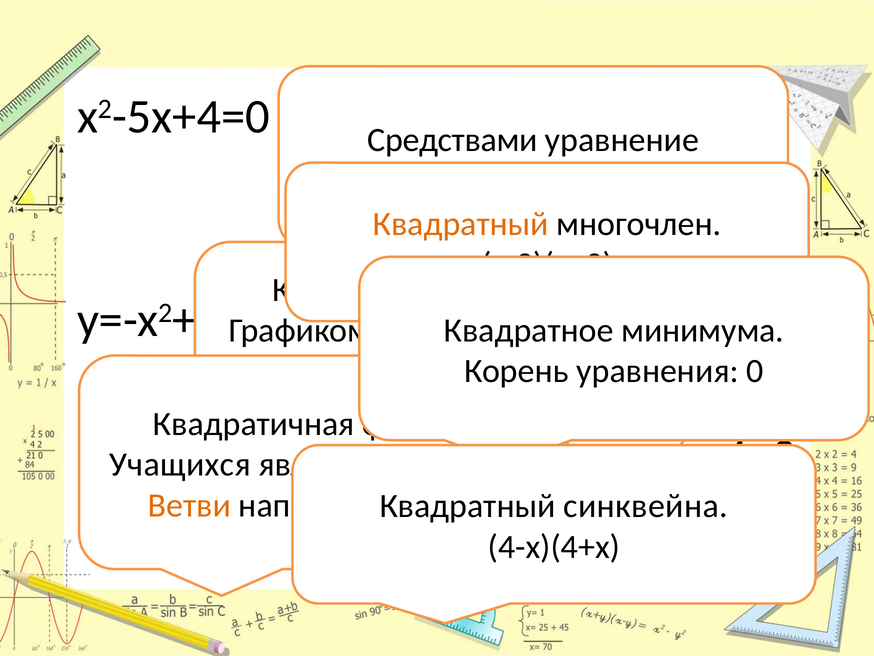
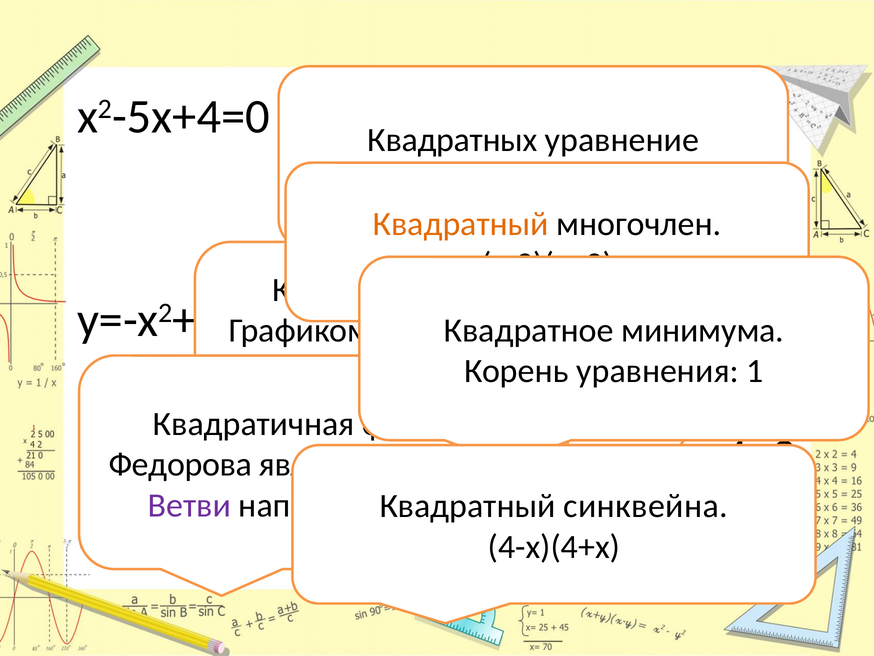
Средствами: Средствами -> Квадратных (452, 140)
0: 0 -> 1 (755, 371)
Учащихся: Учащихся -> Федорова (180, 464)
Ветви colour: orange -> purple (189, 505)
